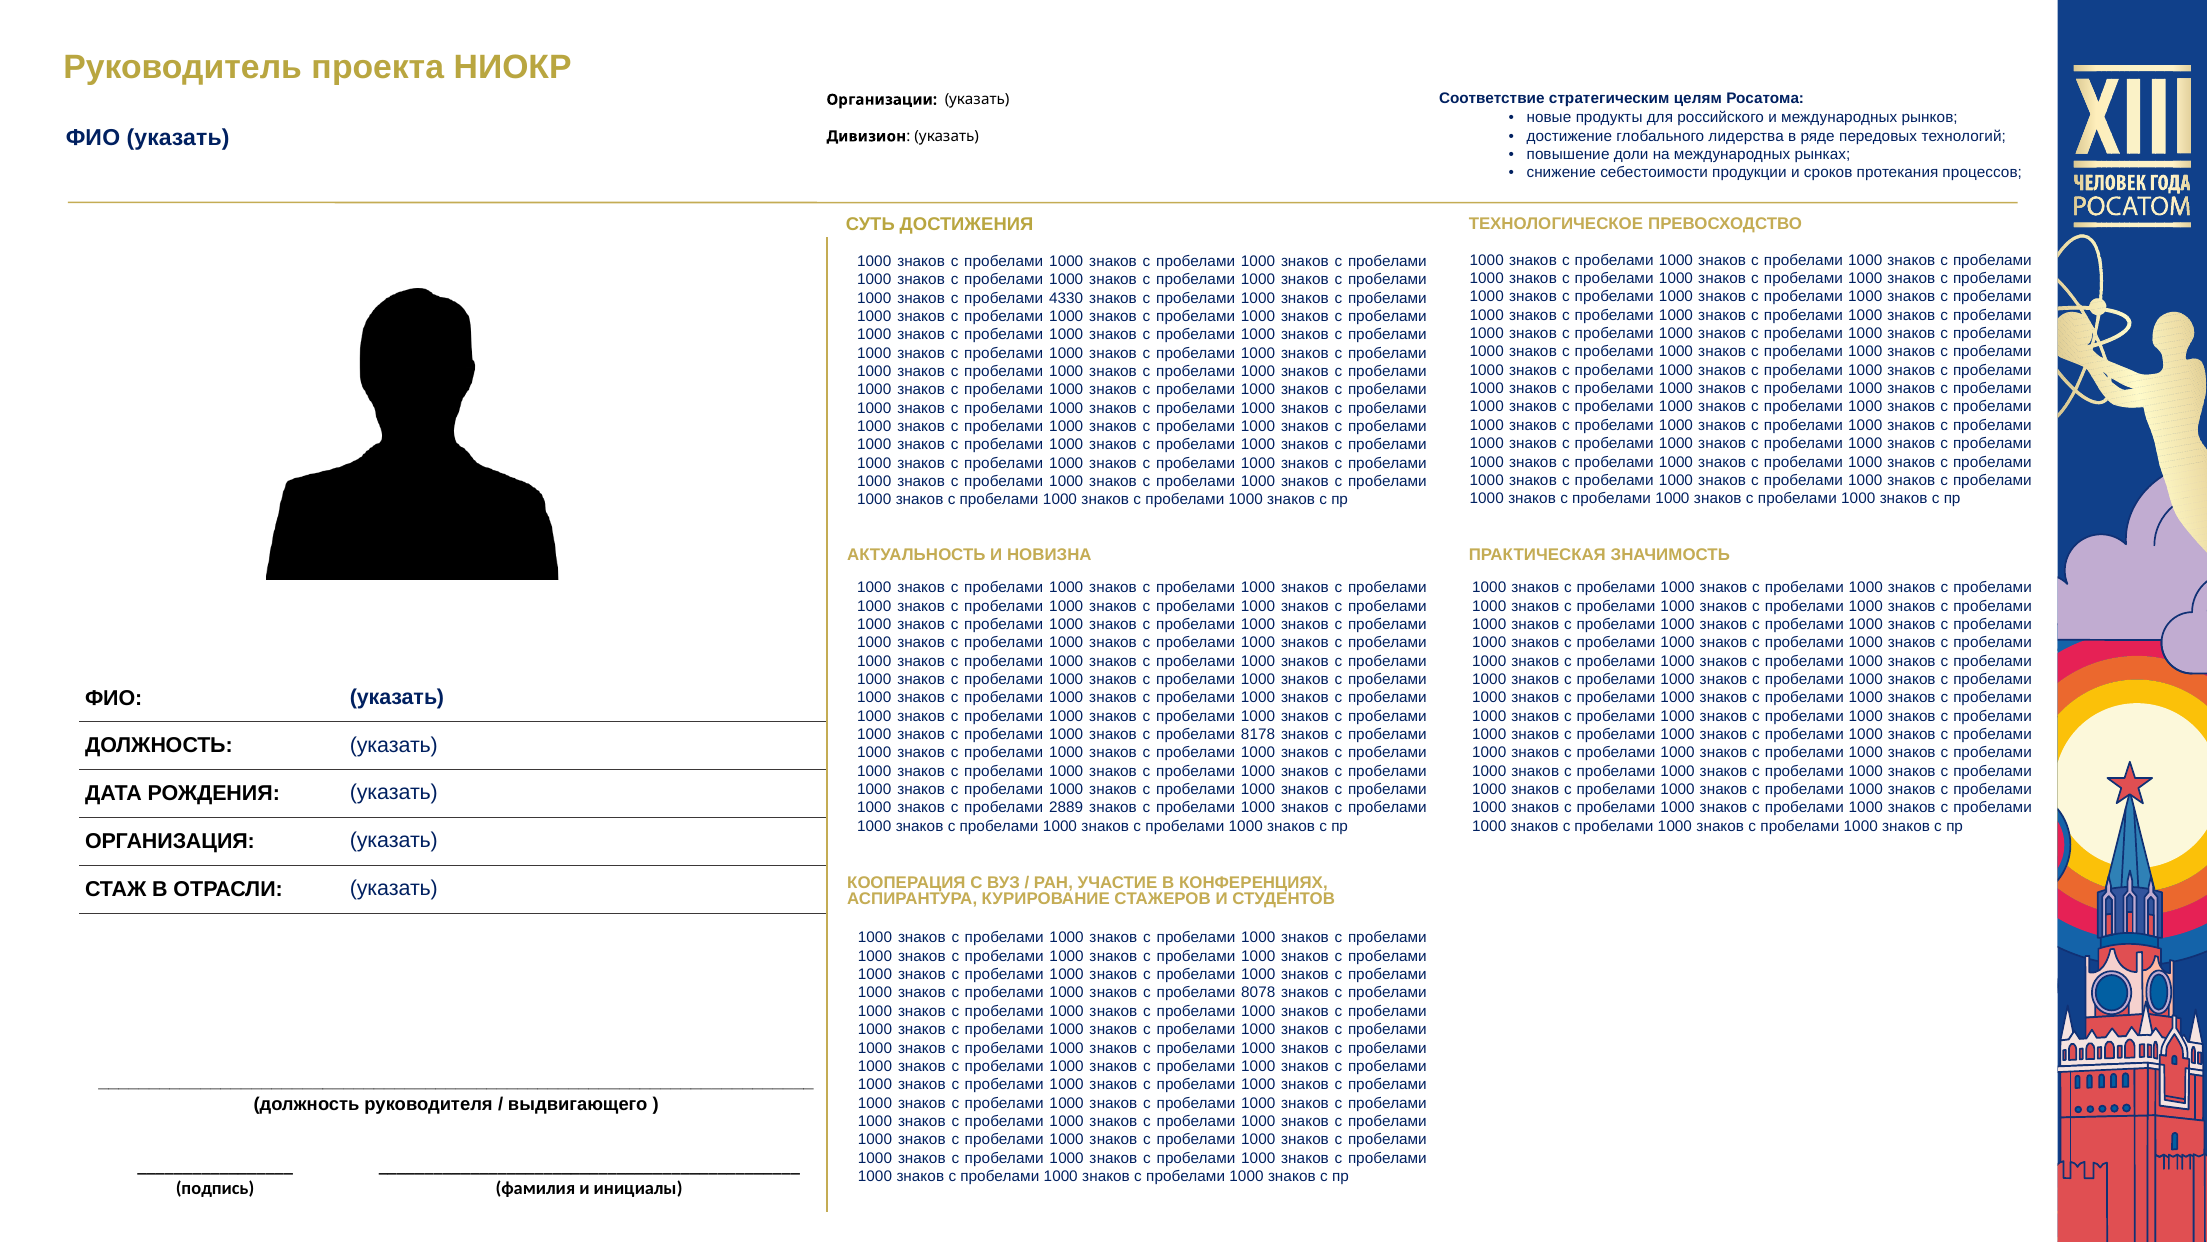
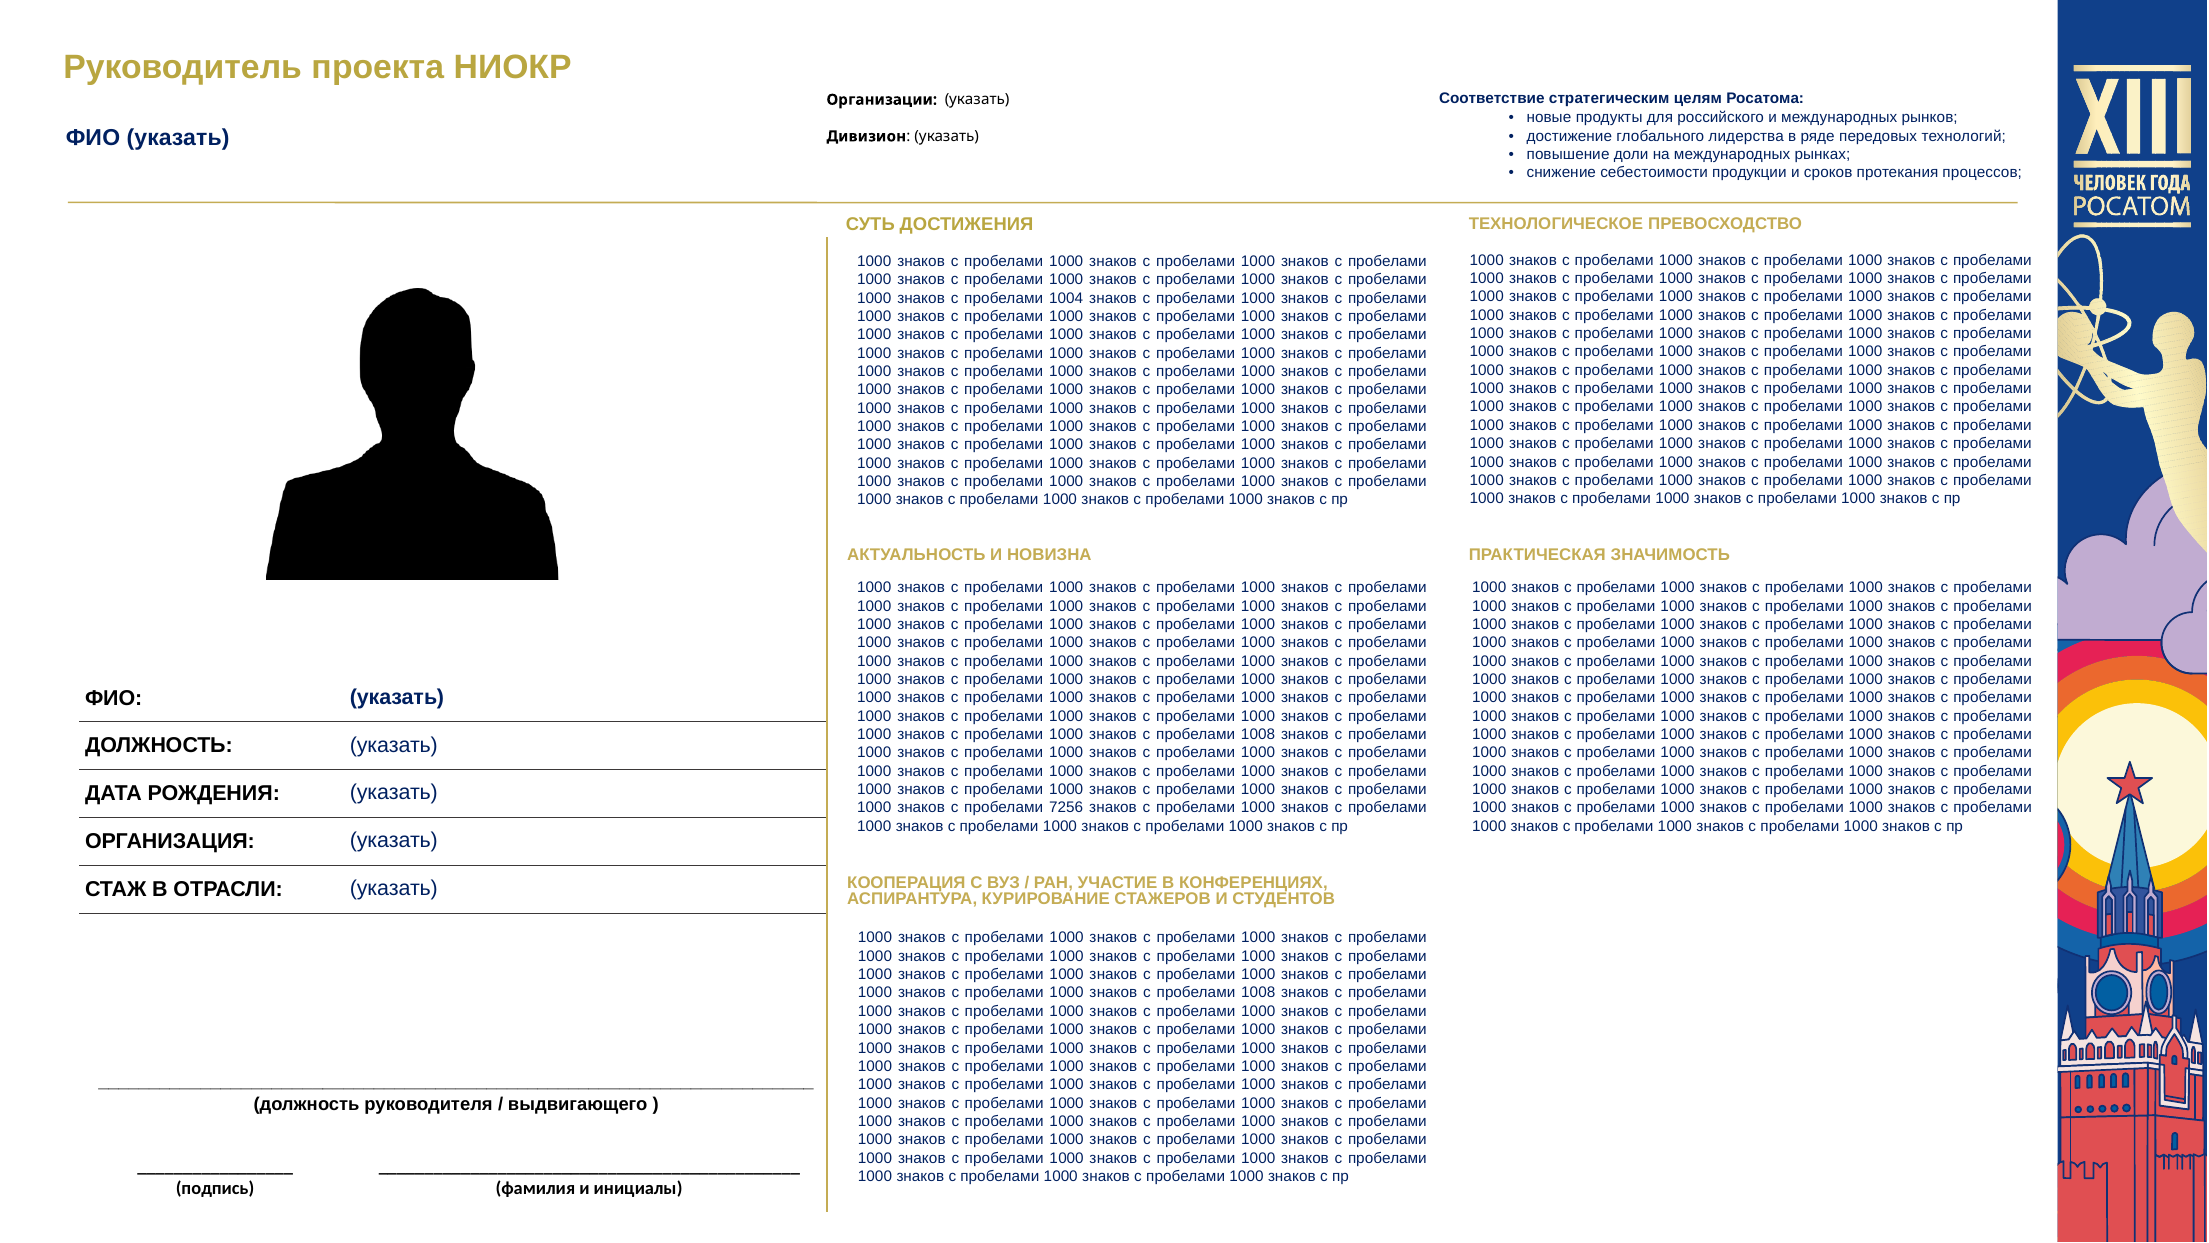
4330: 4330 -> 1004 (1066, 298)
8178: 8178 -> 1008 (1258, 734)
2889: 2889 -> 7256 (1066, 807)
8078: 8078 -> 1008 (1258, 993)
